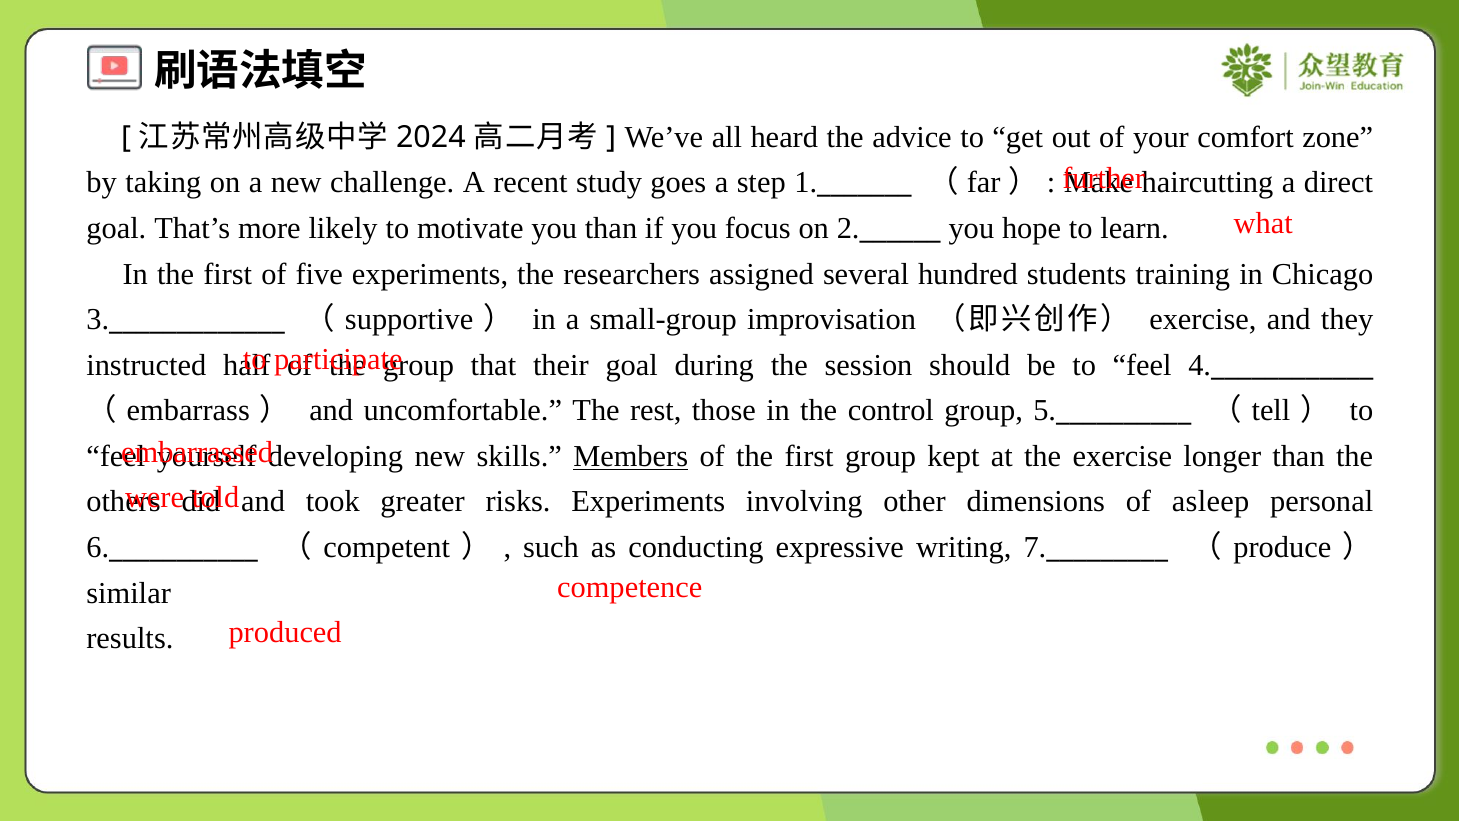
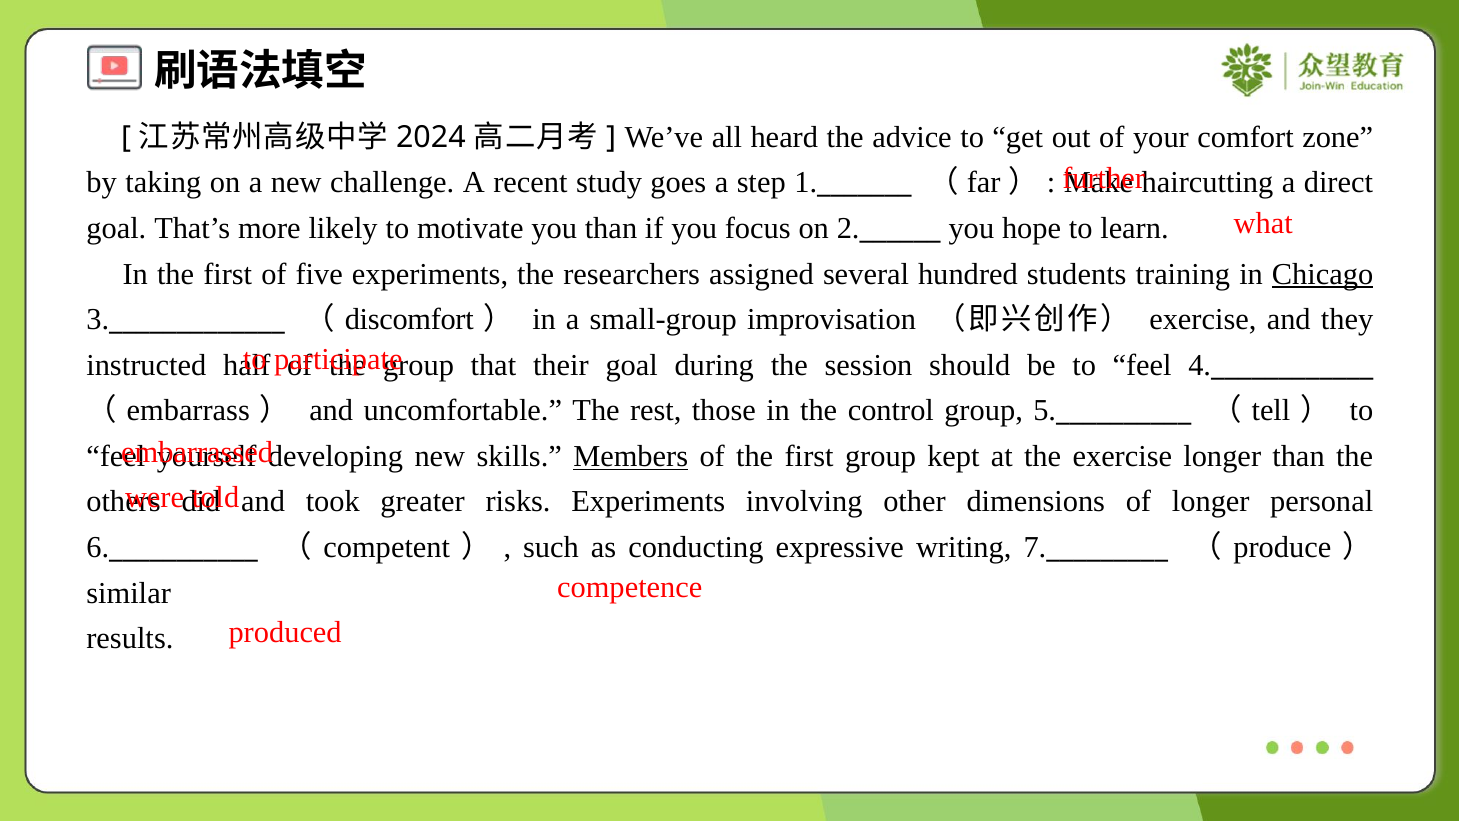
Chicago underline: none -> present (1323, 274)
supportive: supportive -> discomfort (409, 319)
of asleep: asleep -> longer (1211, 502)
